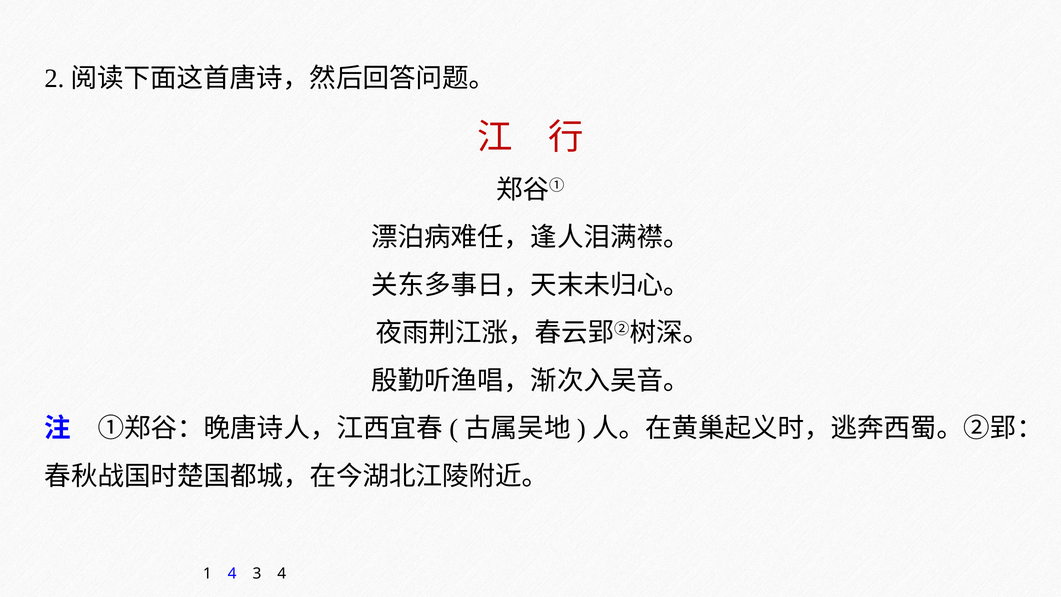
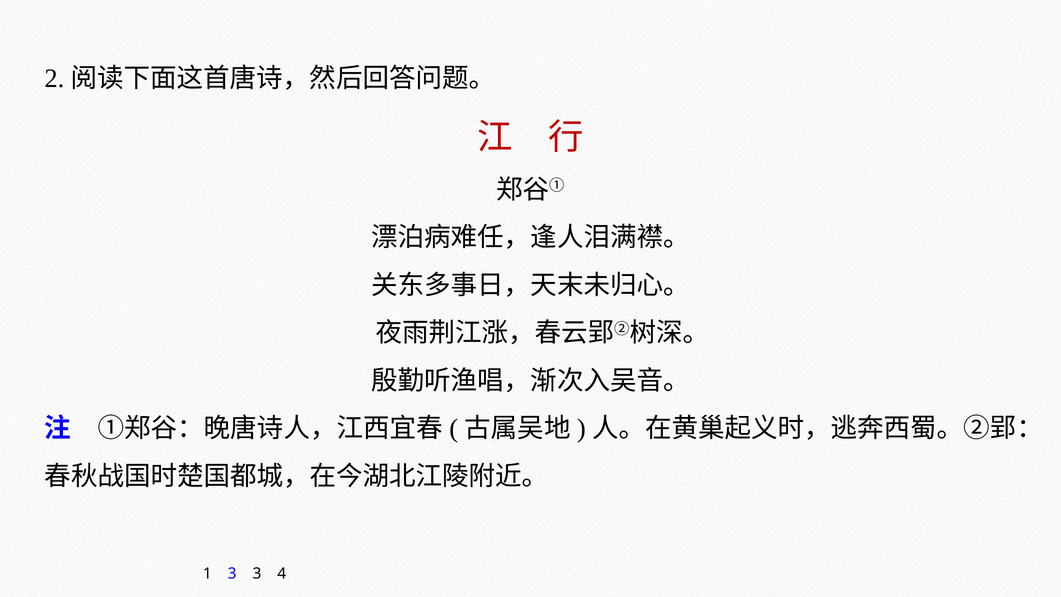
1 4: 4 -> 3 (232, 574)
